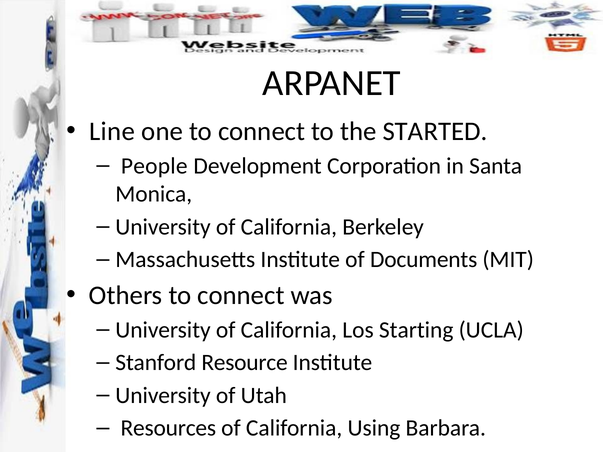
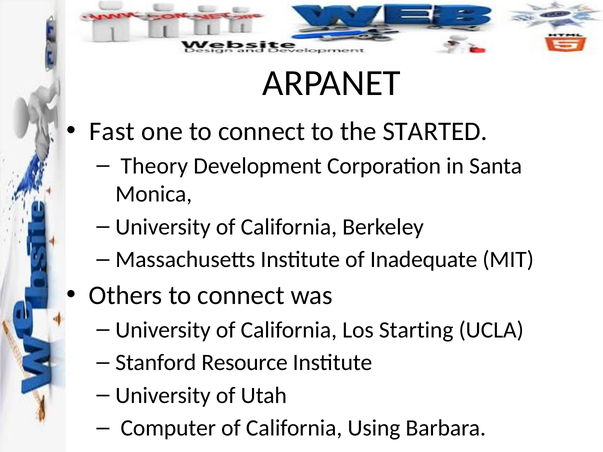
Line: Line -> Fast (112, 132)
People: People -> Theory (154, 166)
Documents: Documents -> Inadequate (424, 260)
Resources: Resources -> Computer (168, 428)
